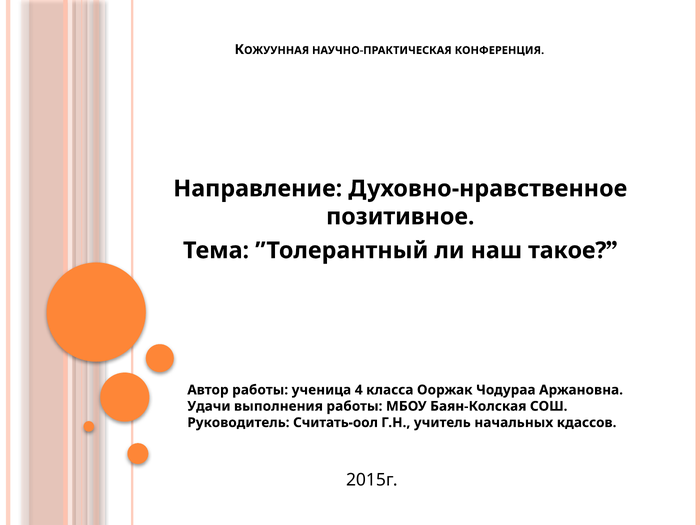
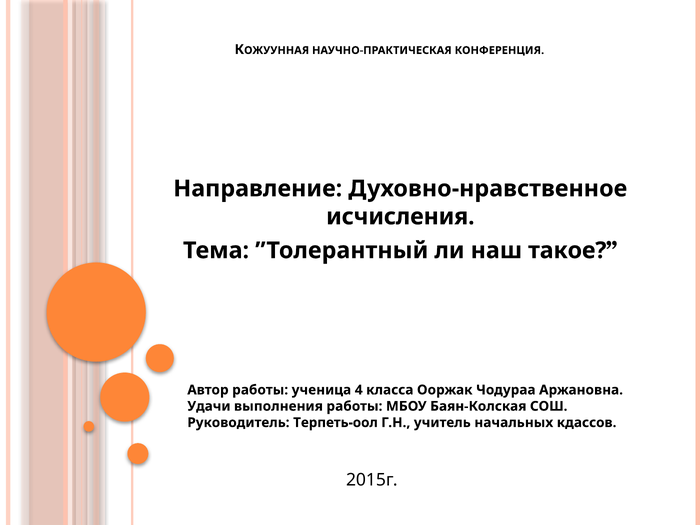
позитивное: позитивное -> исчисления (400, 217)
Считать-оол: Считать-оол -> Терпеть-оол (335, 423)
